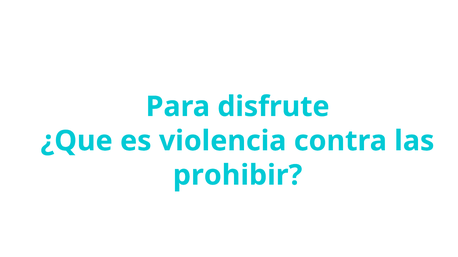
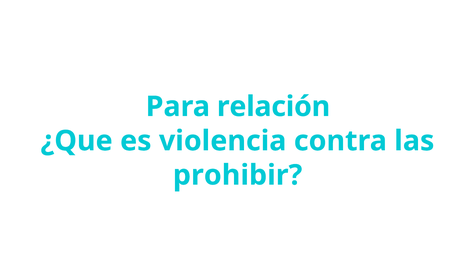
disfrute: disfrute -> relación (274, 107)
